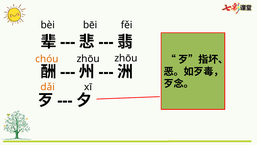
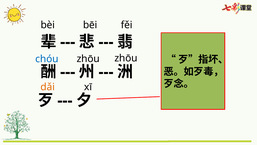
chóu colour: orange -> blue (47, 59)
